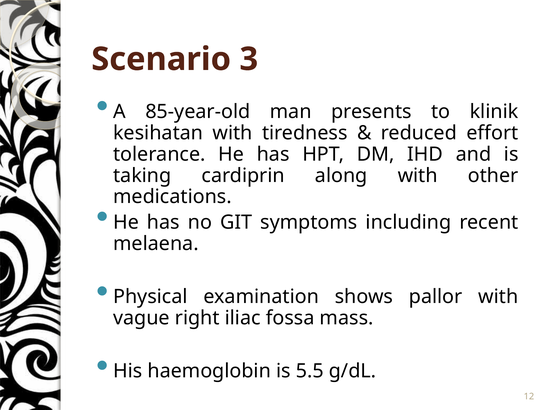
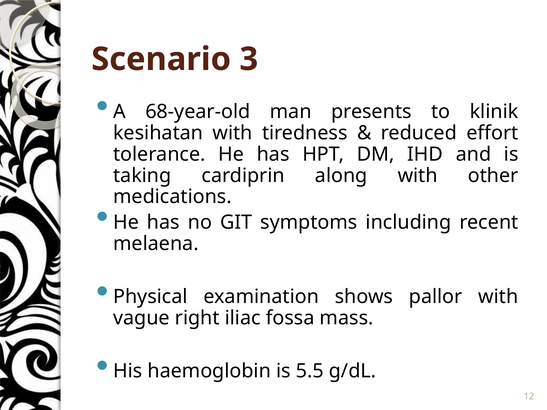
85-year-old: 85-year-old -> 68-year-old (198, 112)
